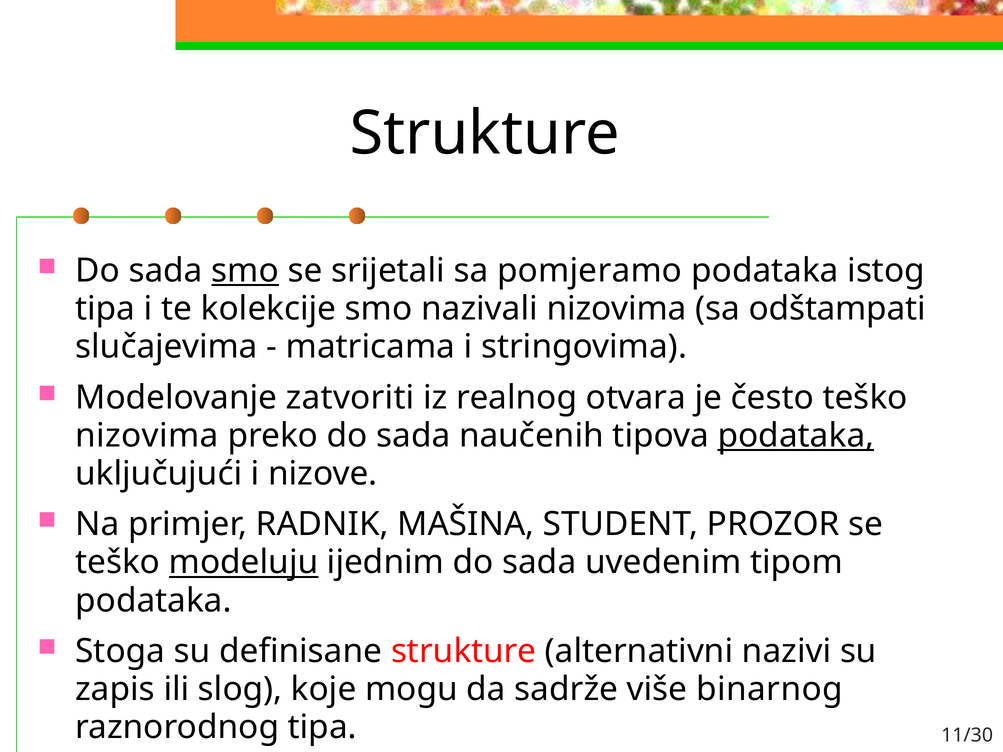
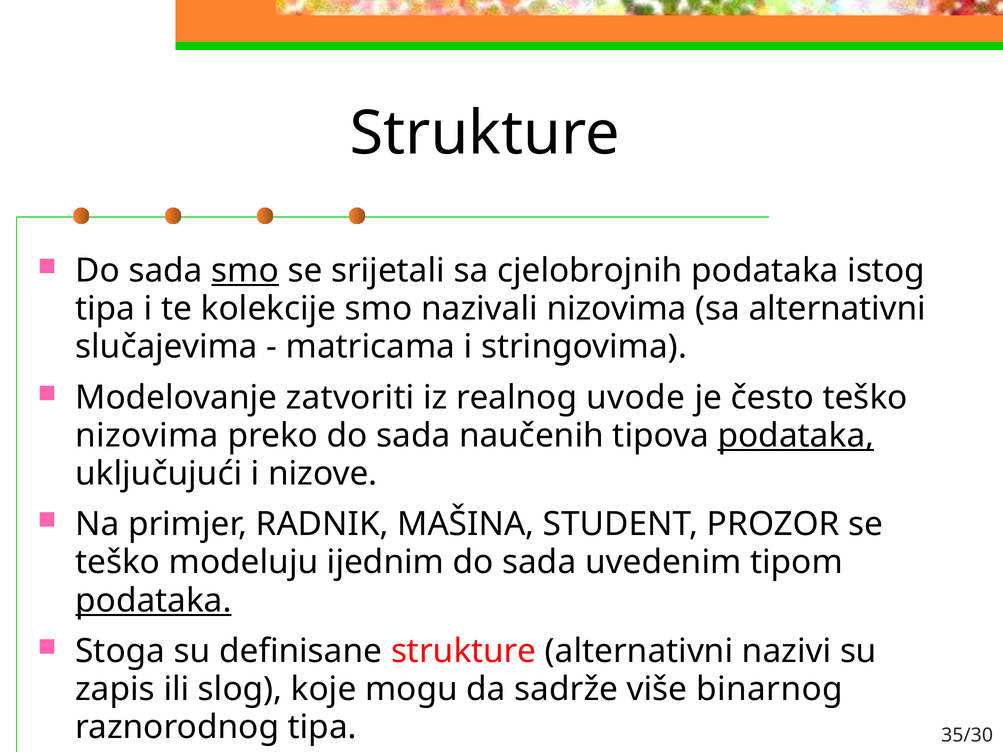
pomjeramo: pomjeramo -> cjelobrojnih (590, 271)
sa odštampati: odštampati -> alternativni (837, 309)
otvara: otvara -> uvode (636, 398)
modeluju underline: present -> none (244, 563)
podataka underline: none -> present (153, 601)
11/30: 11/30 -> 35/30 (967, 735)
